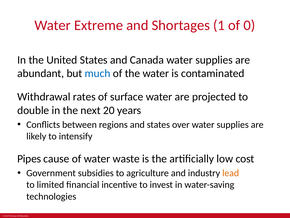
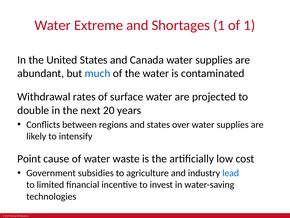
of 0: 0 -> 1 (249, 25)
Pipes: Pipes -> Point (29, 158)
lead colour: orange -> blue (231, 173)
